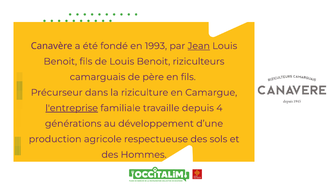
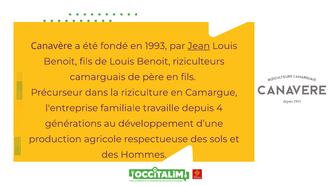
l'entreprise underline: present -> none (72, 108)
